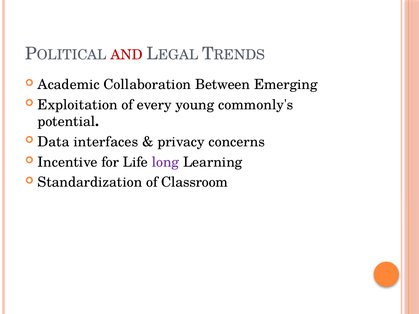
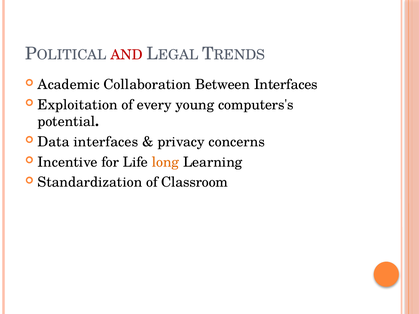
Between Emerging: Emerging -> Interfaces (286, 85)
commonly's: commonly's -> computers's (256, 105)
long colour: purple -> orange (165, 162)
